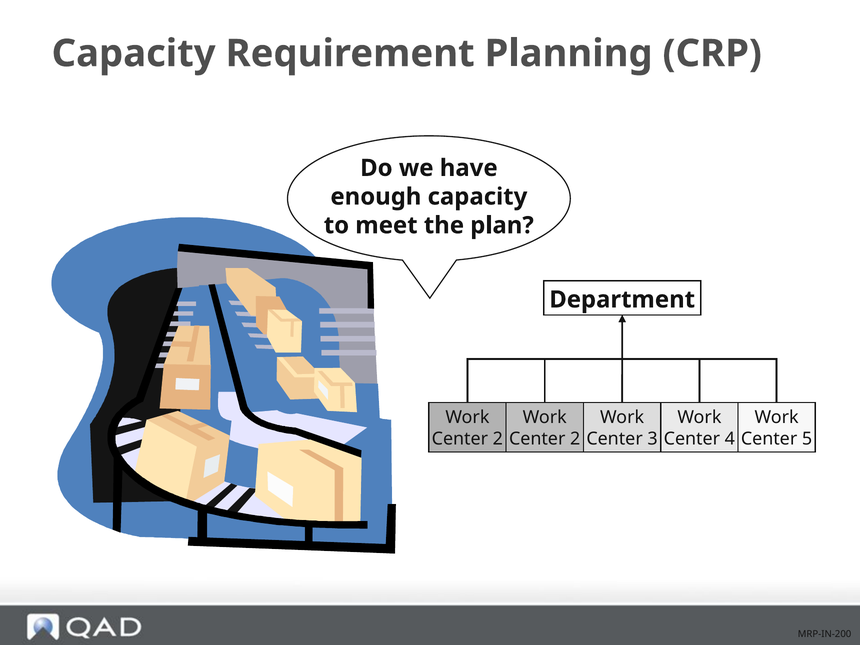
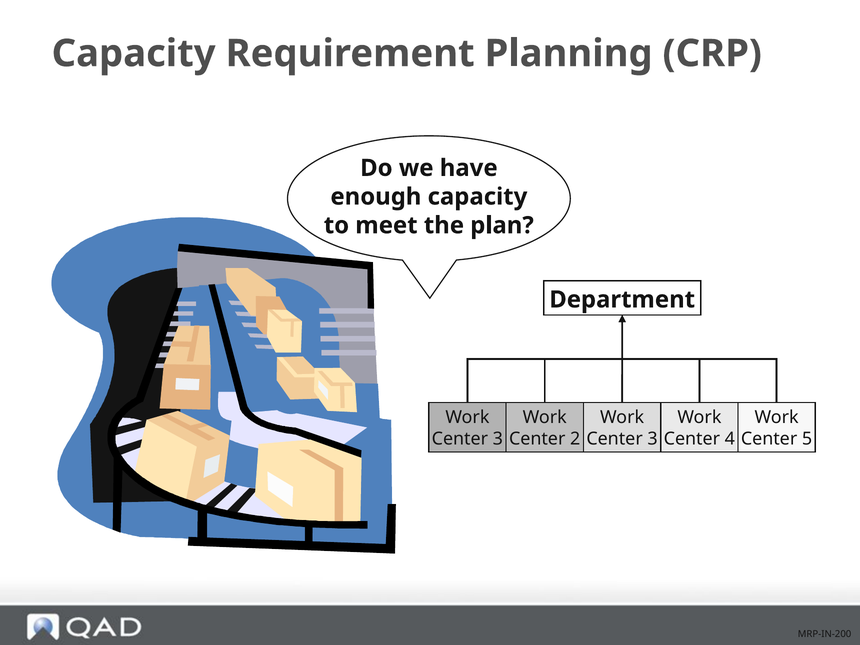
2: 2 -> 3 (498, 439)
